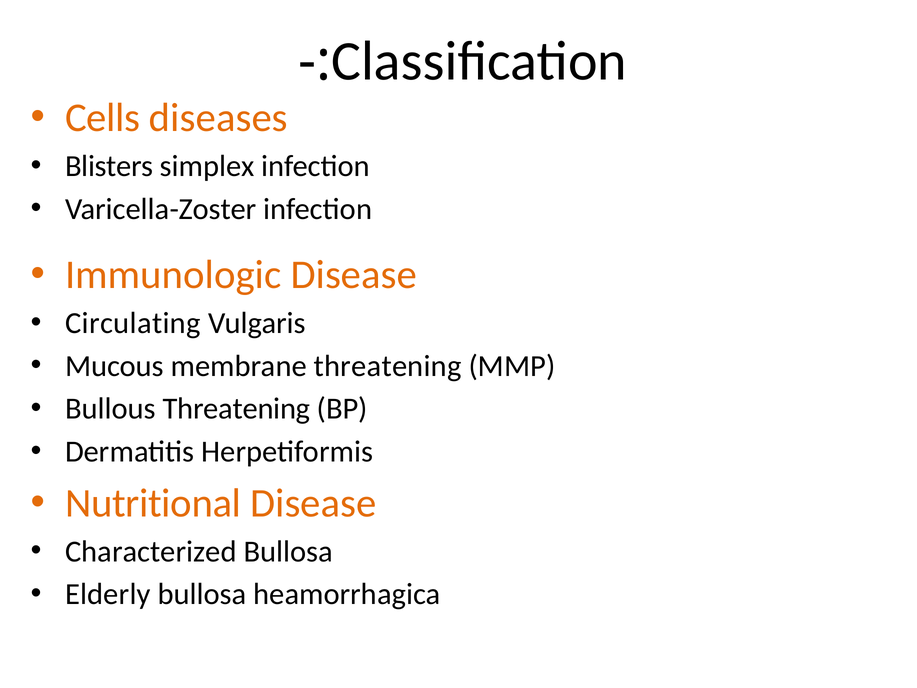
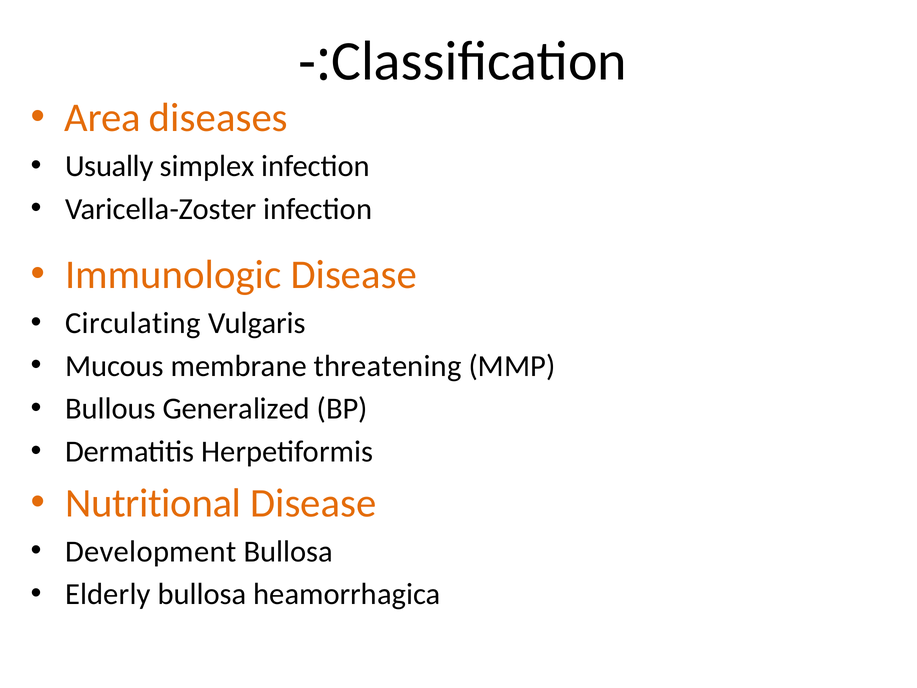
Cells: Cells -> Area (103, 118)
Blisters: Blisters -> Usually (109, 166)
Bullous Threatening: Threatening -> Generalized (236, 409)
Characterized: Characterized -> Development (151, 551)
